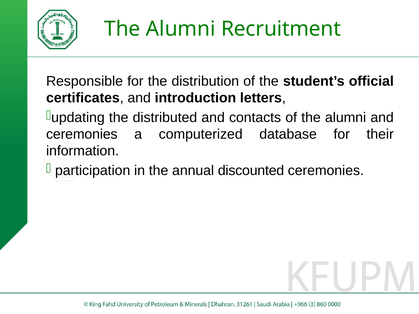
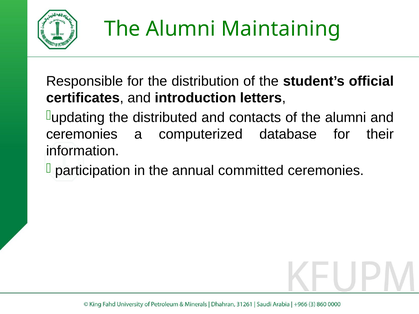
Recruitment: Recruitment -> Maintaining (281, 29)
discounted: discounted -> committed (251, 171)
